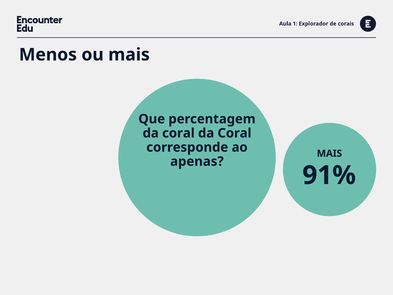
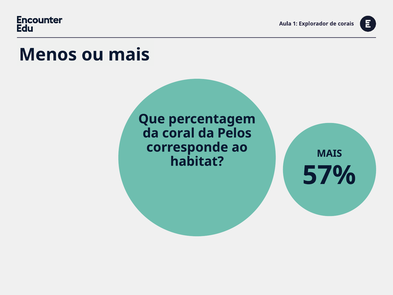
Coral: Coral -> Pelos (235, 133)
apenas: apenas -> habitat (197, 161)
91%: 91% -> 57% (329, 175)
